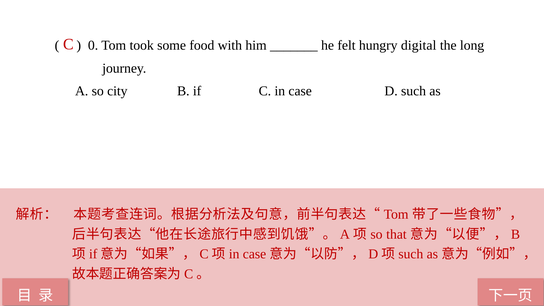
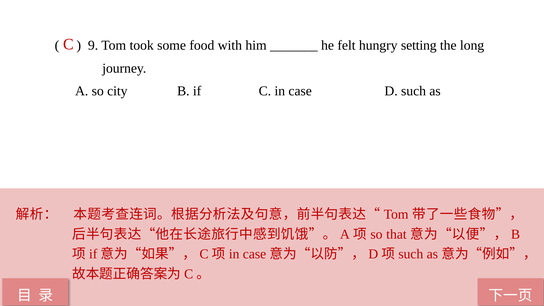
0: 0 -> 9 (93, 45)
digital: digital -> setting (419, 45)
